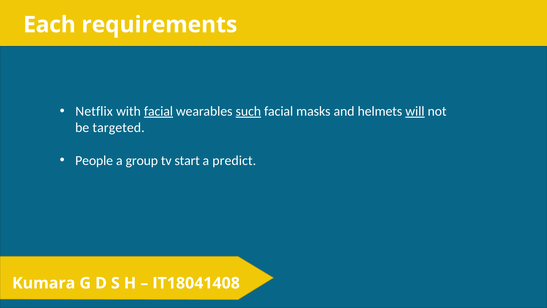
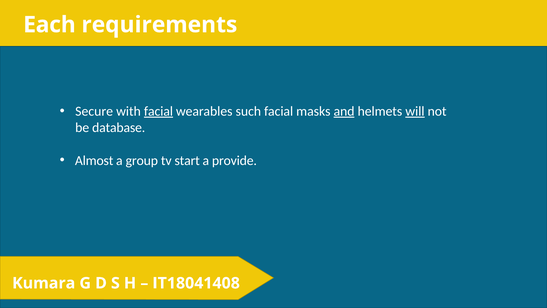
Netflix: Netflix -> Secure (94, 111)
such underline: present -> none (248, 111)
and underline: none -> present (344, 111)
targeted: targeted -> database (119, 128)
People: People -> Almost (94, 160)
predict: predict -> provide (234, 160)
